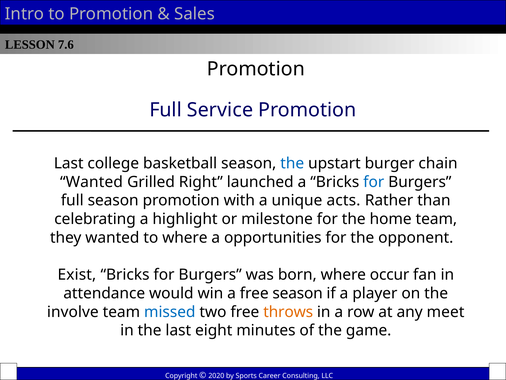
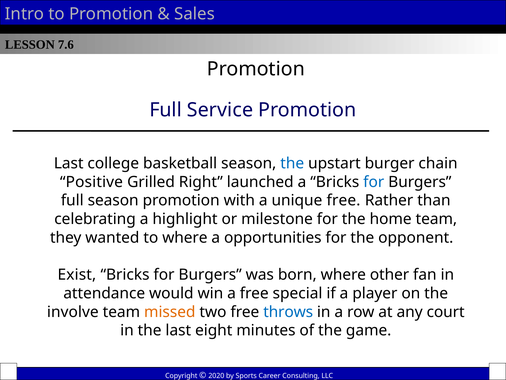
Wanted: Wanted -> Positive (91, 182)
unique acts: acts -> free (343, 200)
occur: occur -> other (390, 274)
free season: season -> special (298, 293)
missed colour: blue -> orange (170, 312)
throws colour: orange -> blue (288, 312)
meet: meet -> court (446, 312)
